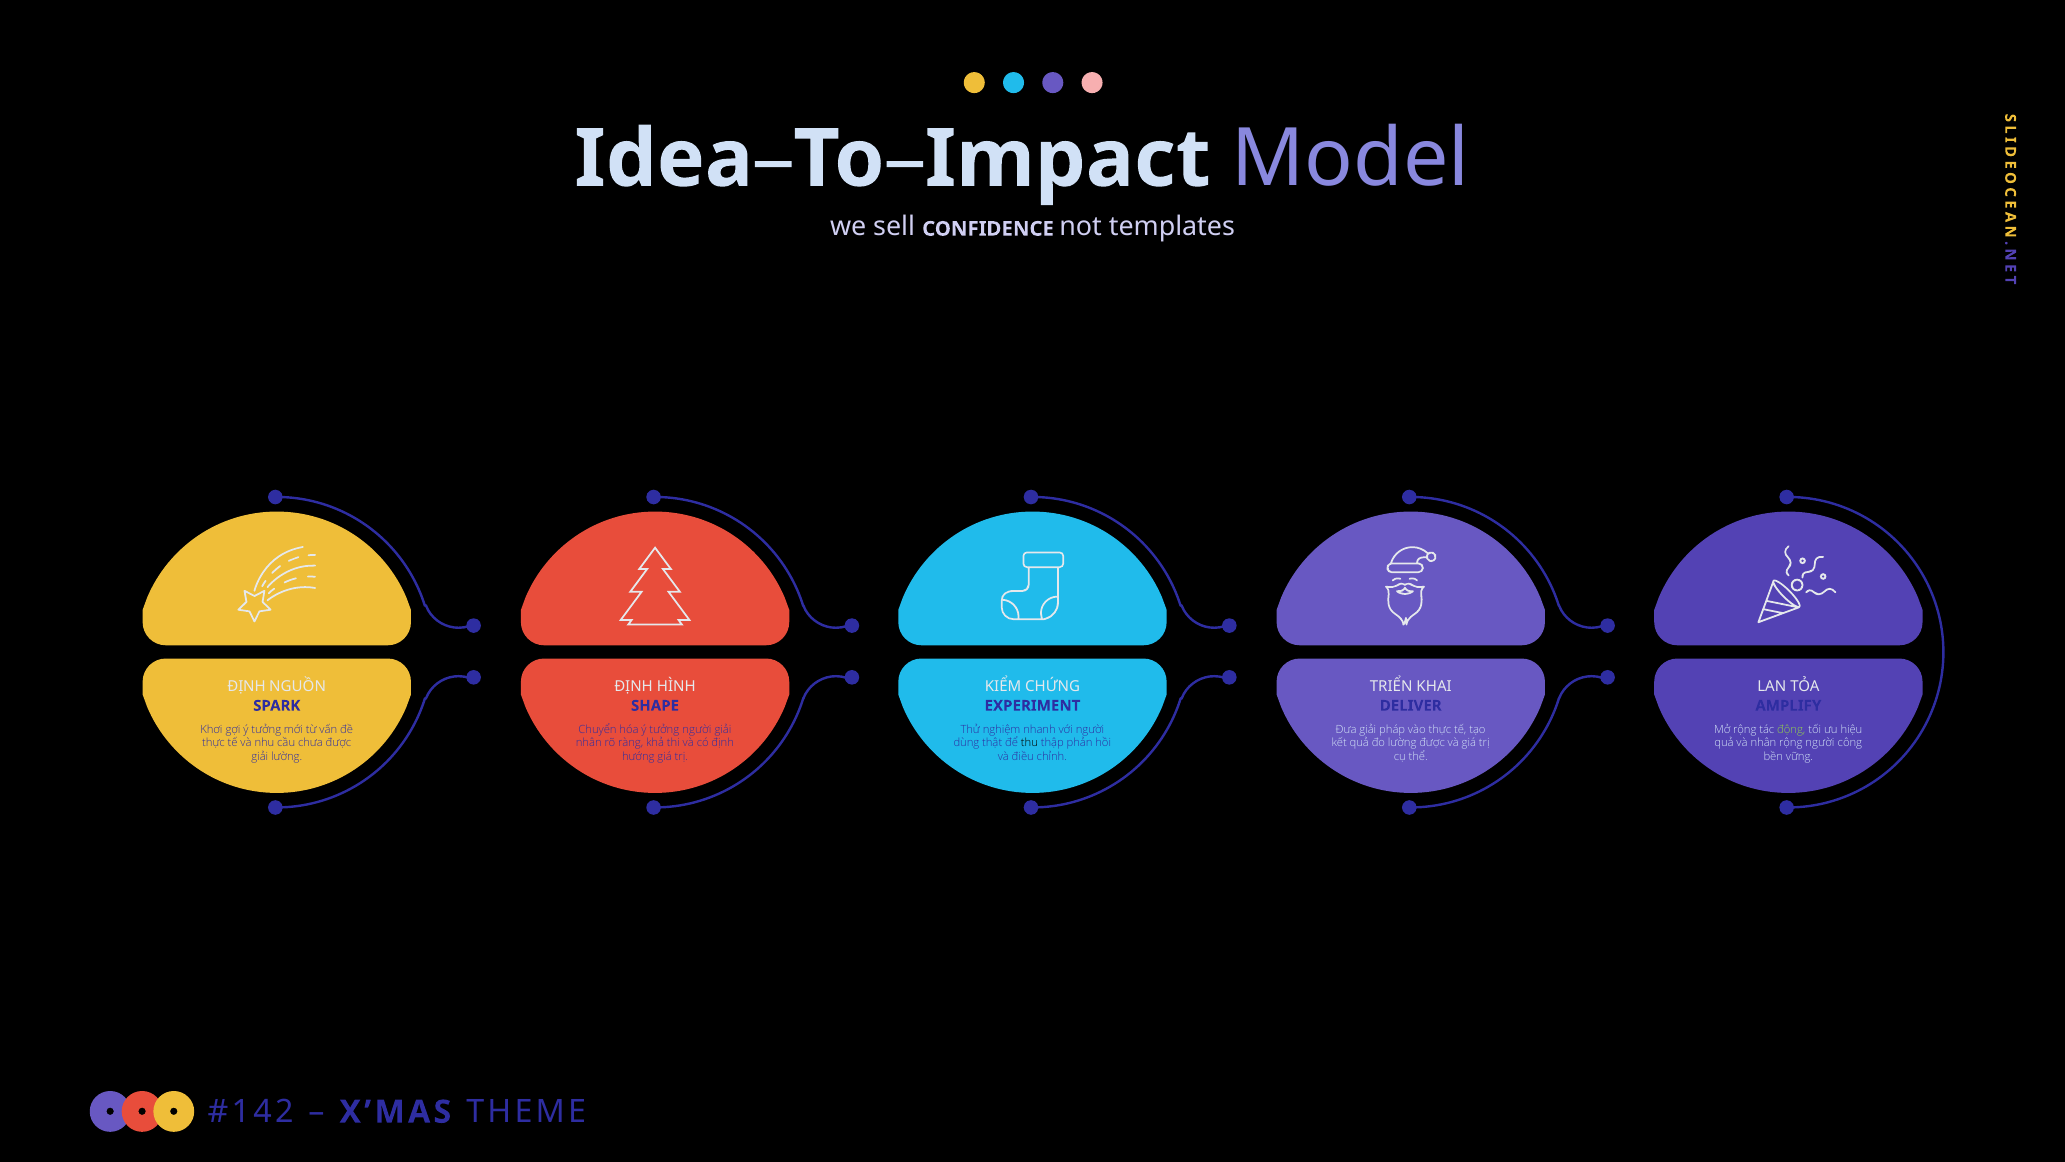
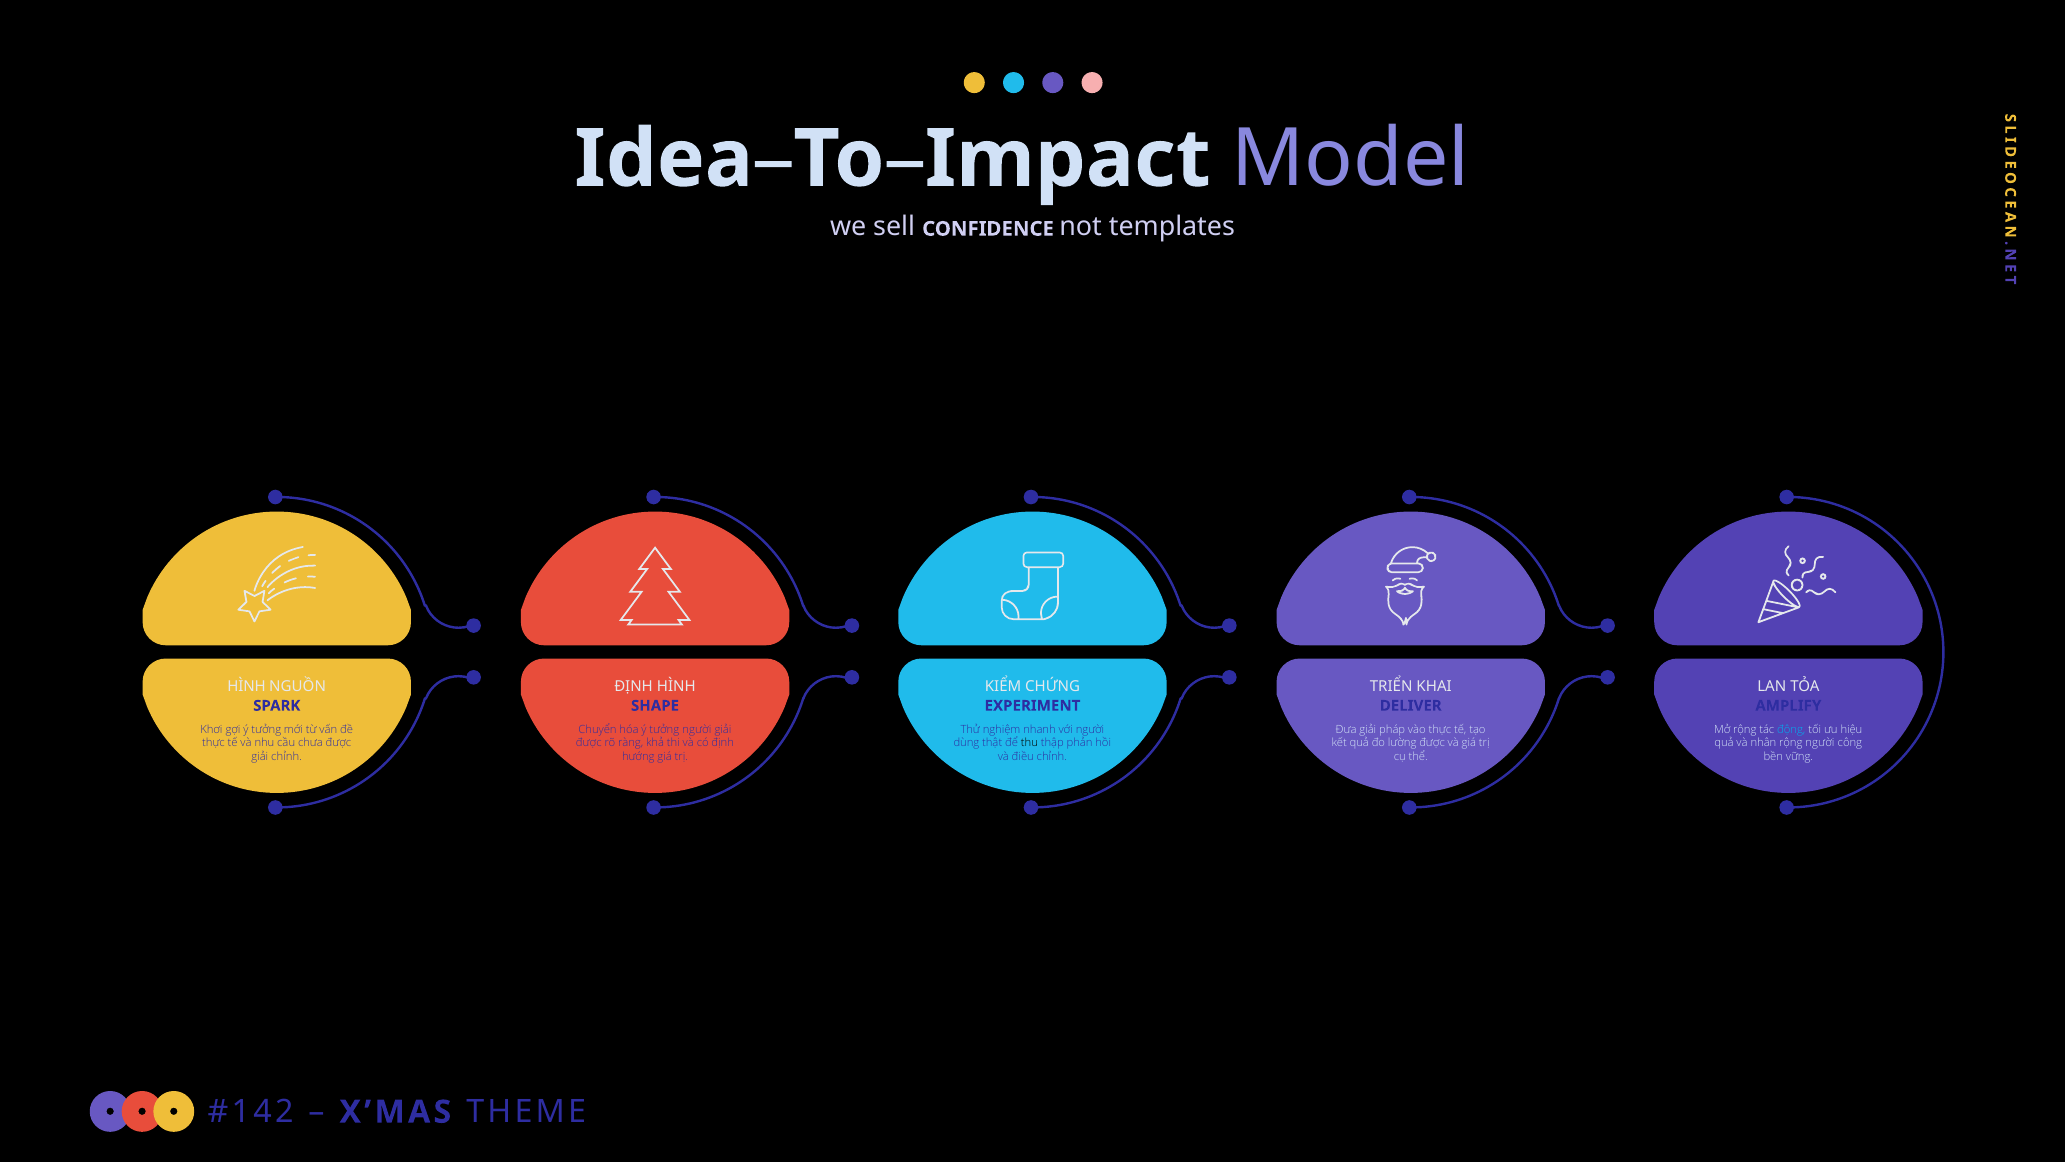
ĐỊNH: ĐỊNH -> HÌNH (247, 686)
động colour: light green -> light blue (1791, 729)
nhân: nhân -> được (589, 743)
giải lường: lường -> chỉnh (287, 756)
